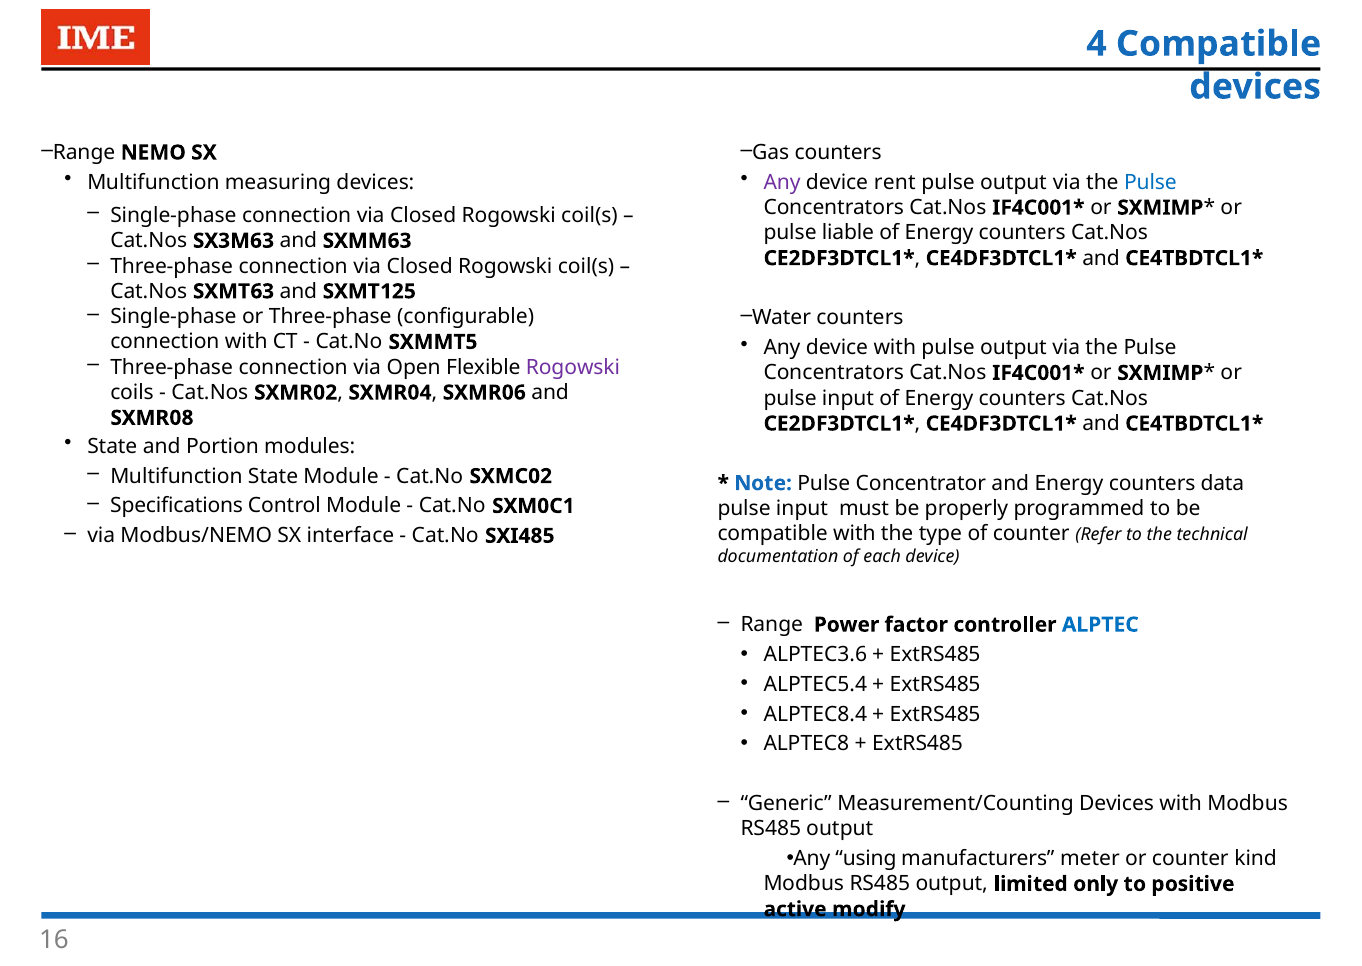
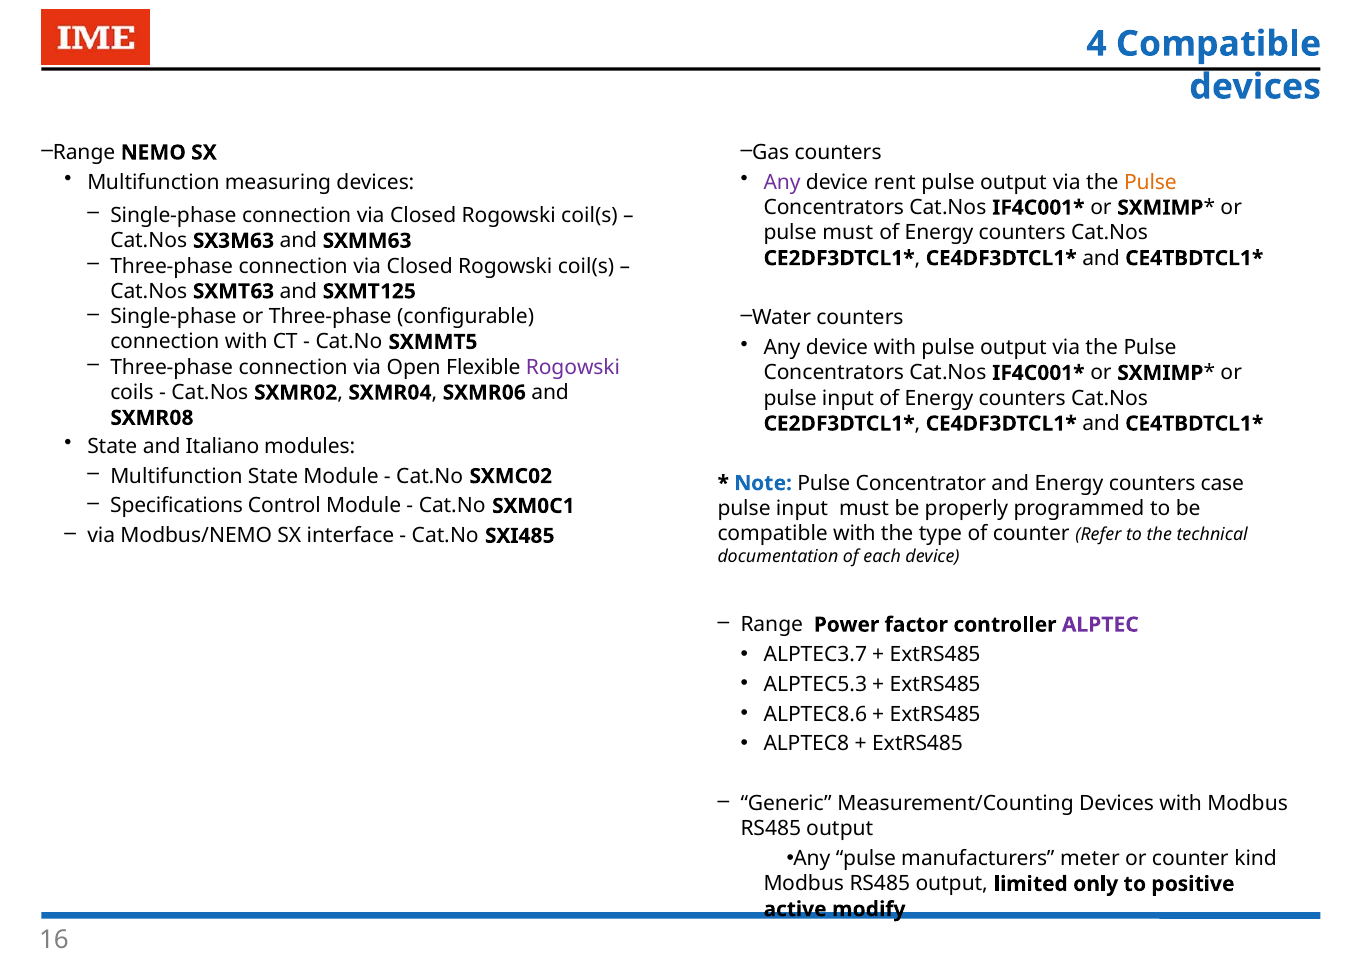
Pulse colour: blue -> orange (1150, 182)
pulse liable: liable -> must (848, 233)
Portion: Portion -> Italiano (222, 446)
data: data -> case (1222, 483)
ALPTEC colour: blue -> purple (1100, 625)
ALPTEC3.6: ALPTEC3.6 -> ALPTEC3.7 (815, 655)
ALPTEC5.4: ALPTEC5.4 -> ALPTEC5.3 (815, 684)
ALPTEC8.4: ALPTEC8.4 -> ALPTEC8.6 (815, 714)
Any using: using -> pulse (866, 859)
